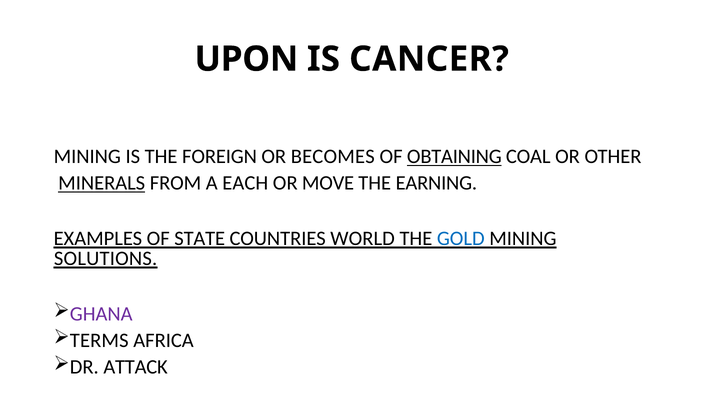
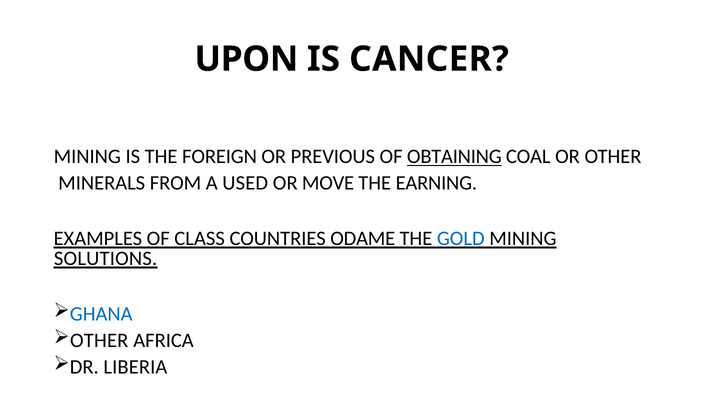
BECOMES: BECOMES -> PREVIOUS (333, 157)
MINERALS underline: present -> none (102, 183)
EACH: EACH -> USED (245, 183)
STATE: STATE -> CLASS (200, 238)
WORLD: WORLD -> ODAME (363, 238)
GHANA colour: purple -> blue (101, 314)
TERMS: TERMS -> OTHER (99, 340)
ATTACK: ATTACK -> LIBERIA (135, 367)
